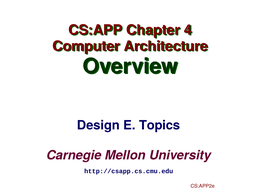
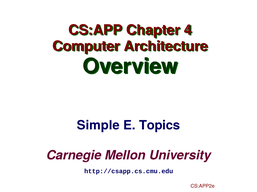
Design: Design -> Simple (98, 126)
